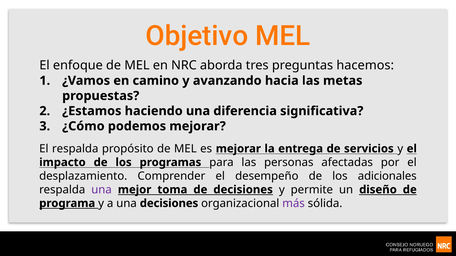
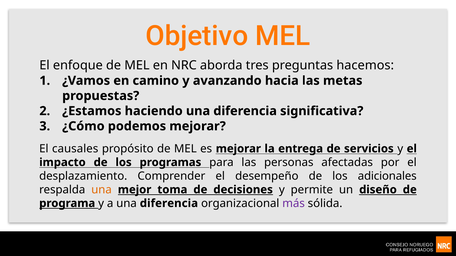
El respalda: respalda -> causales (75, 149)
una colour: purple -> orange (102, 190)
a una decisiones: decisiones -> diferencia (169, 204)
